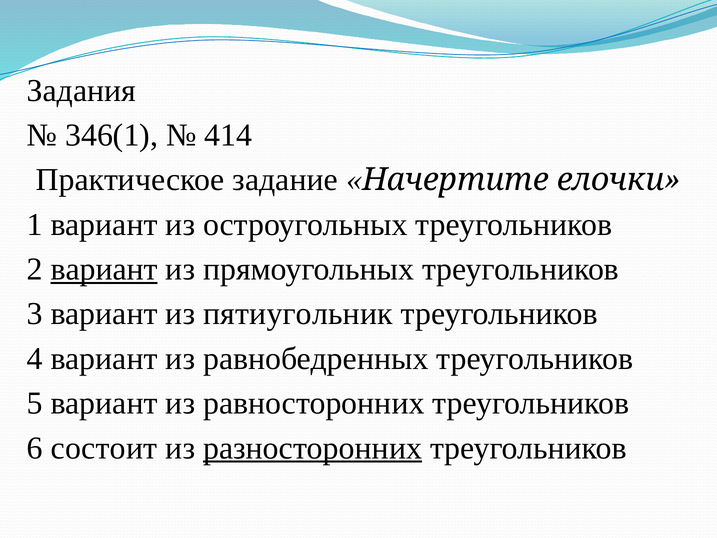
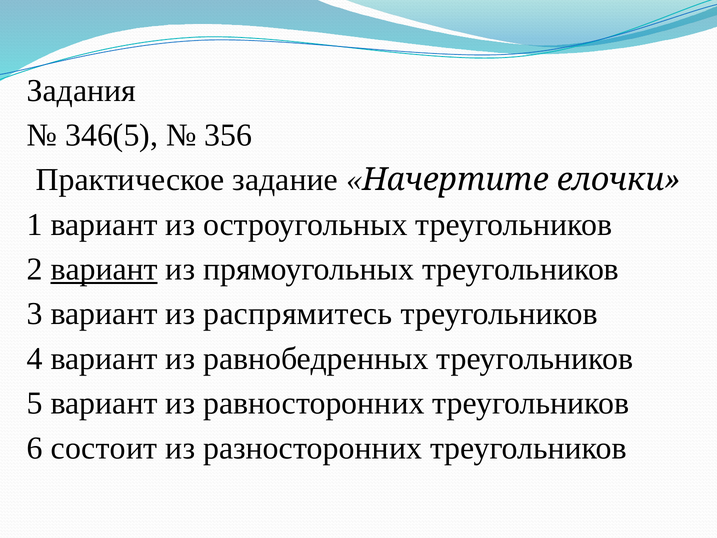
346(1: 346(1 -> 346(5 (112, 135)
414: 414 -> 356 (228, 135)
пятиугольник: пятиугольник -> распрямитесь (298, 314)
разносторонних underline: present -> none (313, 448)
